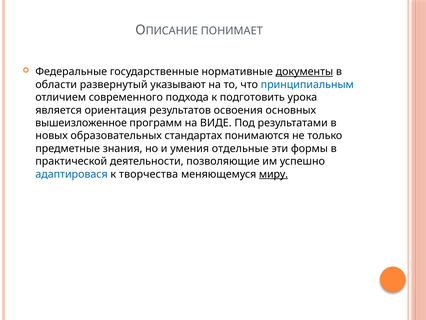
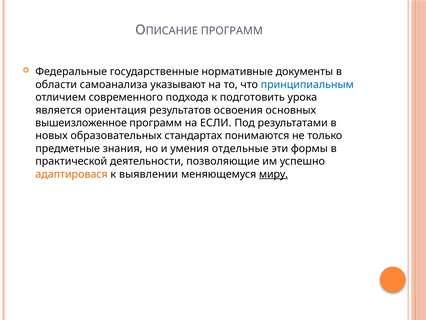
ПОНИМАЕТ: ПОНИМАЕТ -> ПРОГРАММ (232, 31)
документы underline: present -> none (304, 72)
развернутый: развернутый -> самоанализа (114, 84)
ВИДЕ: ВИДЕ -> ЕСЛИ (216, 123)
адаптировася colour: blue -> orange (72, 174)
творчества: творчества -> выявлении (149, 174)
